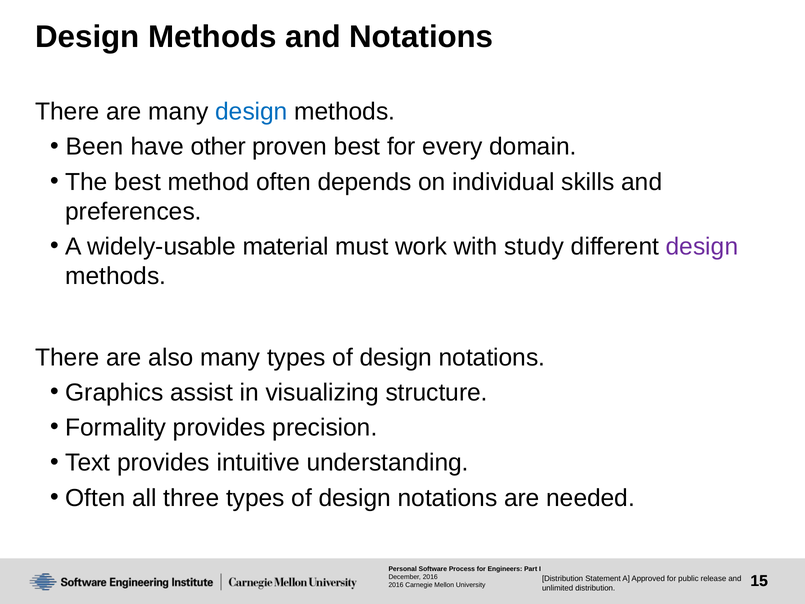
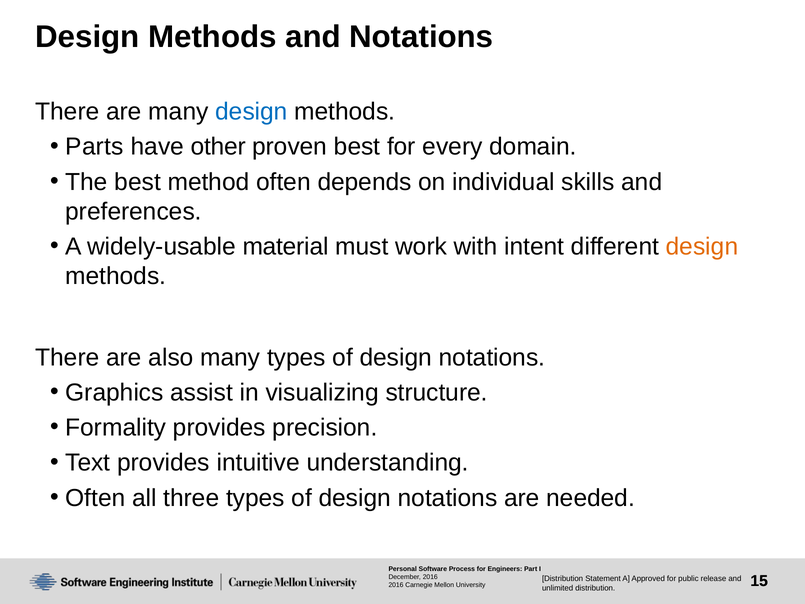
Been: Been -> Parts (95, 147)
study: study -> intent (534, 246)
design colour: purple -> orange (702, 246)
